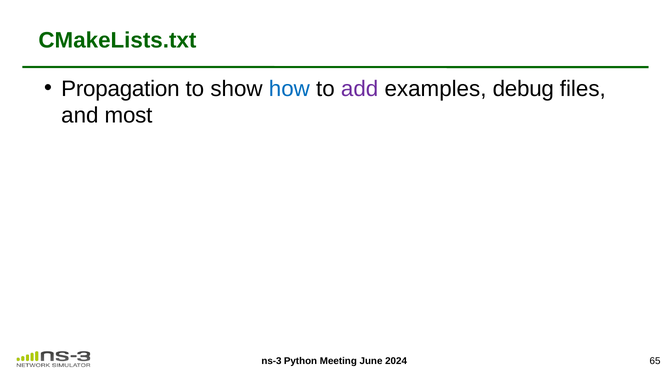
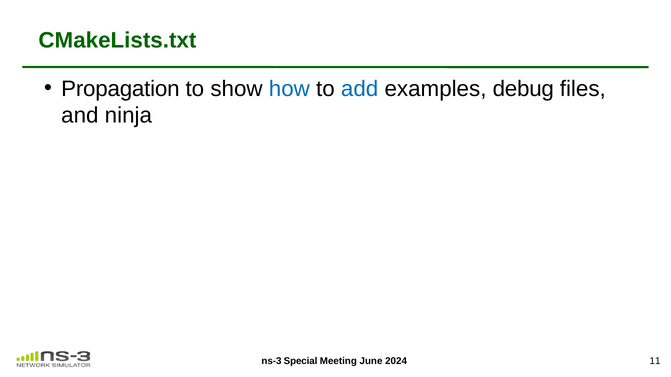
add colour: purple -> blue (360, 89)
most: most -> ninja (128, 116)
Python: Python -> Special (301, 361)
65: 65 -> 11 (655, 361)
